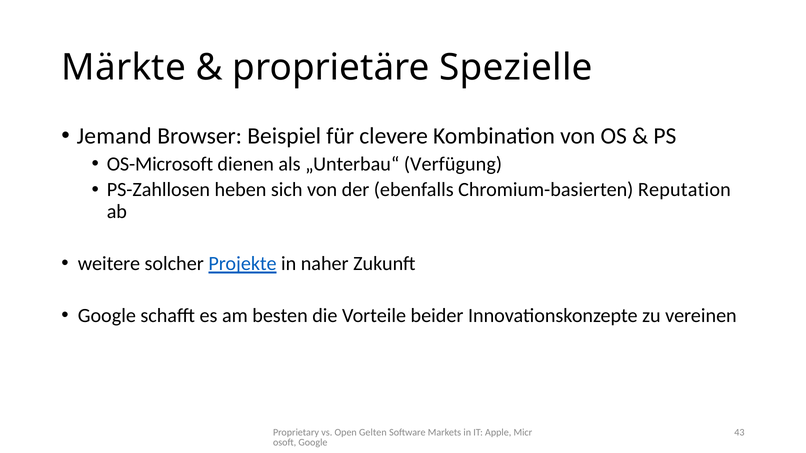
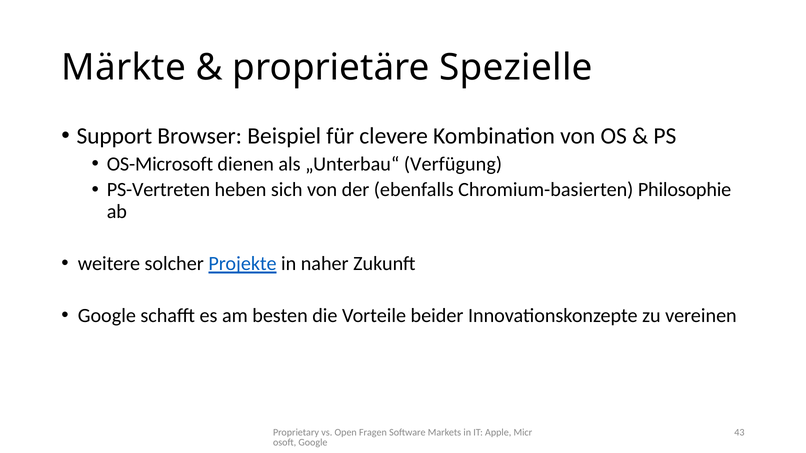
Jemand: Jemand -> Support (114, 136)
PS-Zahllosen: PS-Zahllosen -> PS-Vertreten (158, 190)
Reputation: Reputation -> Philosophie (685, 190)
Gelten: Gelten -> Fragen (373, 433)
